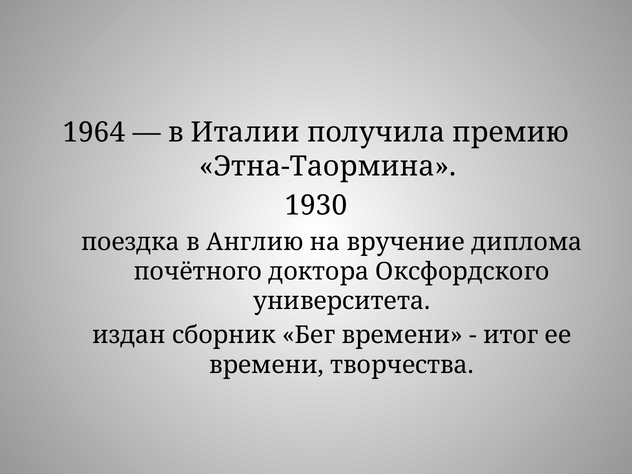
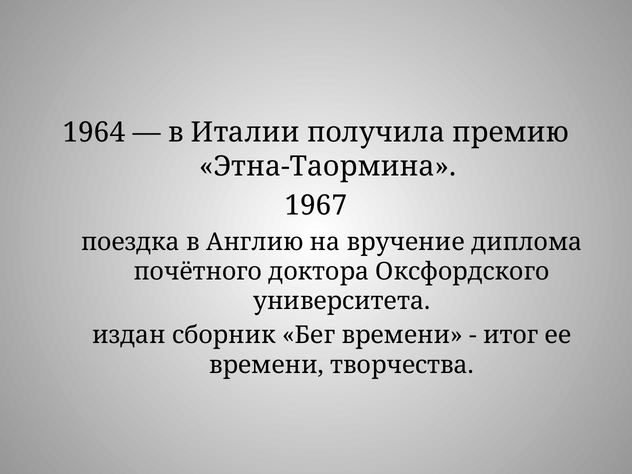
1930: 1930 -> 1967 (316, 206)
